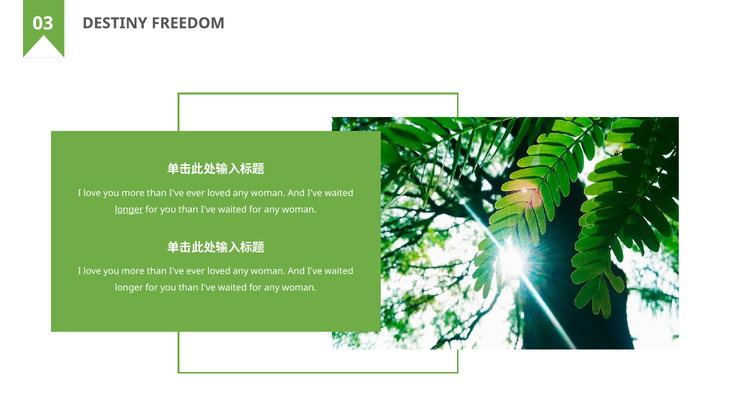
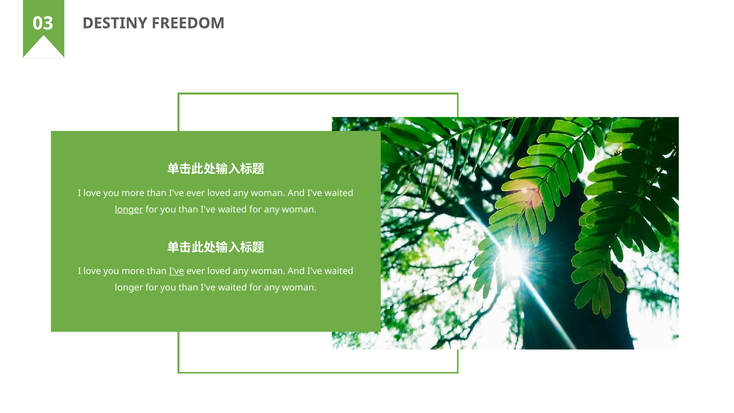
I've underline: none -> present (177, 271)
